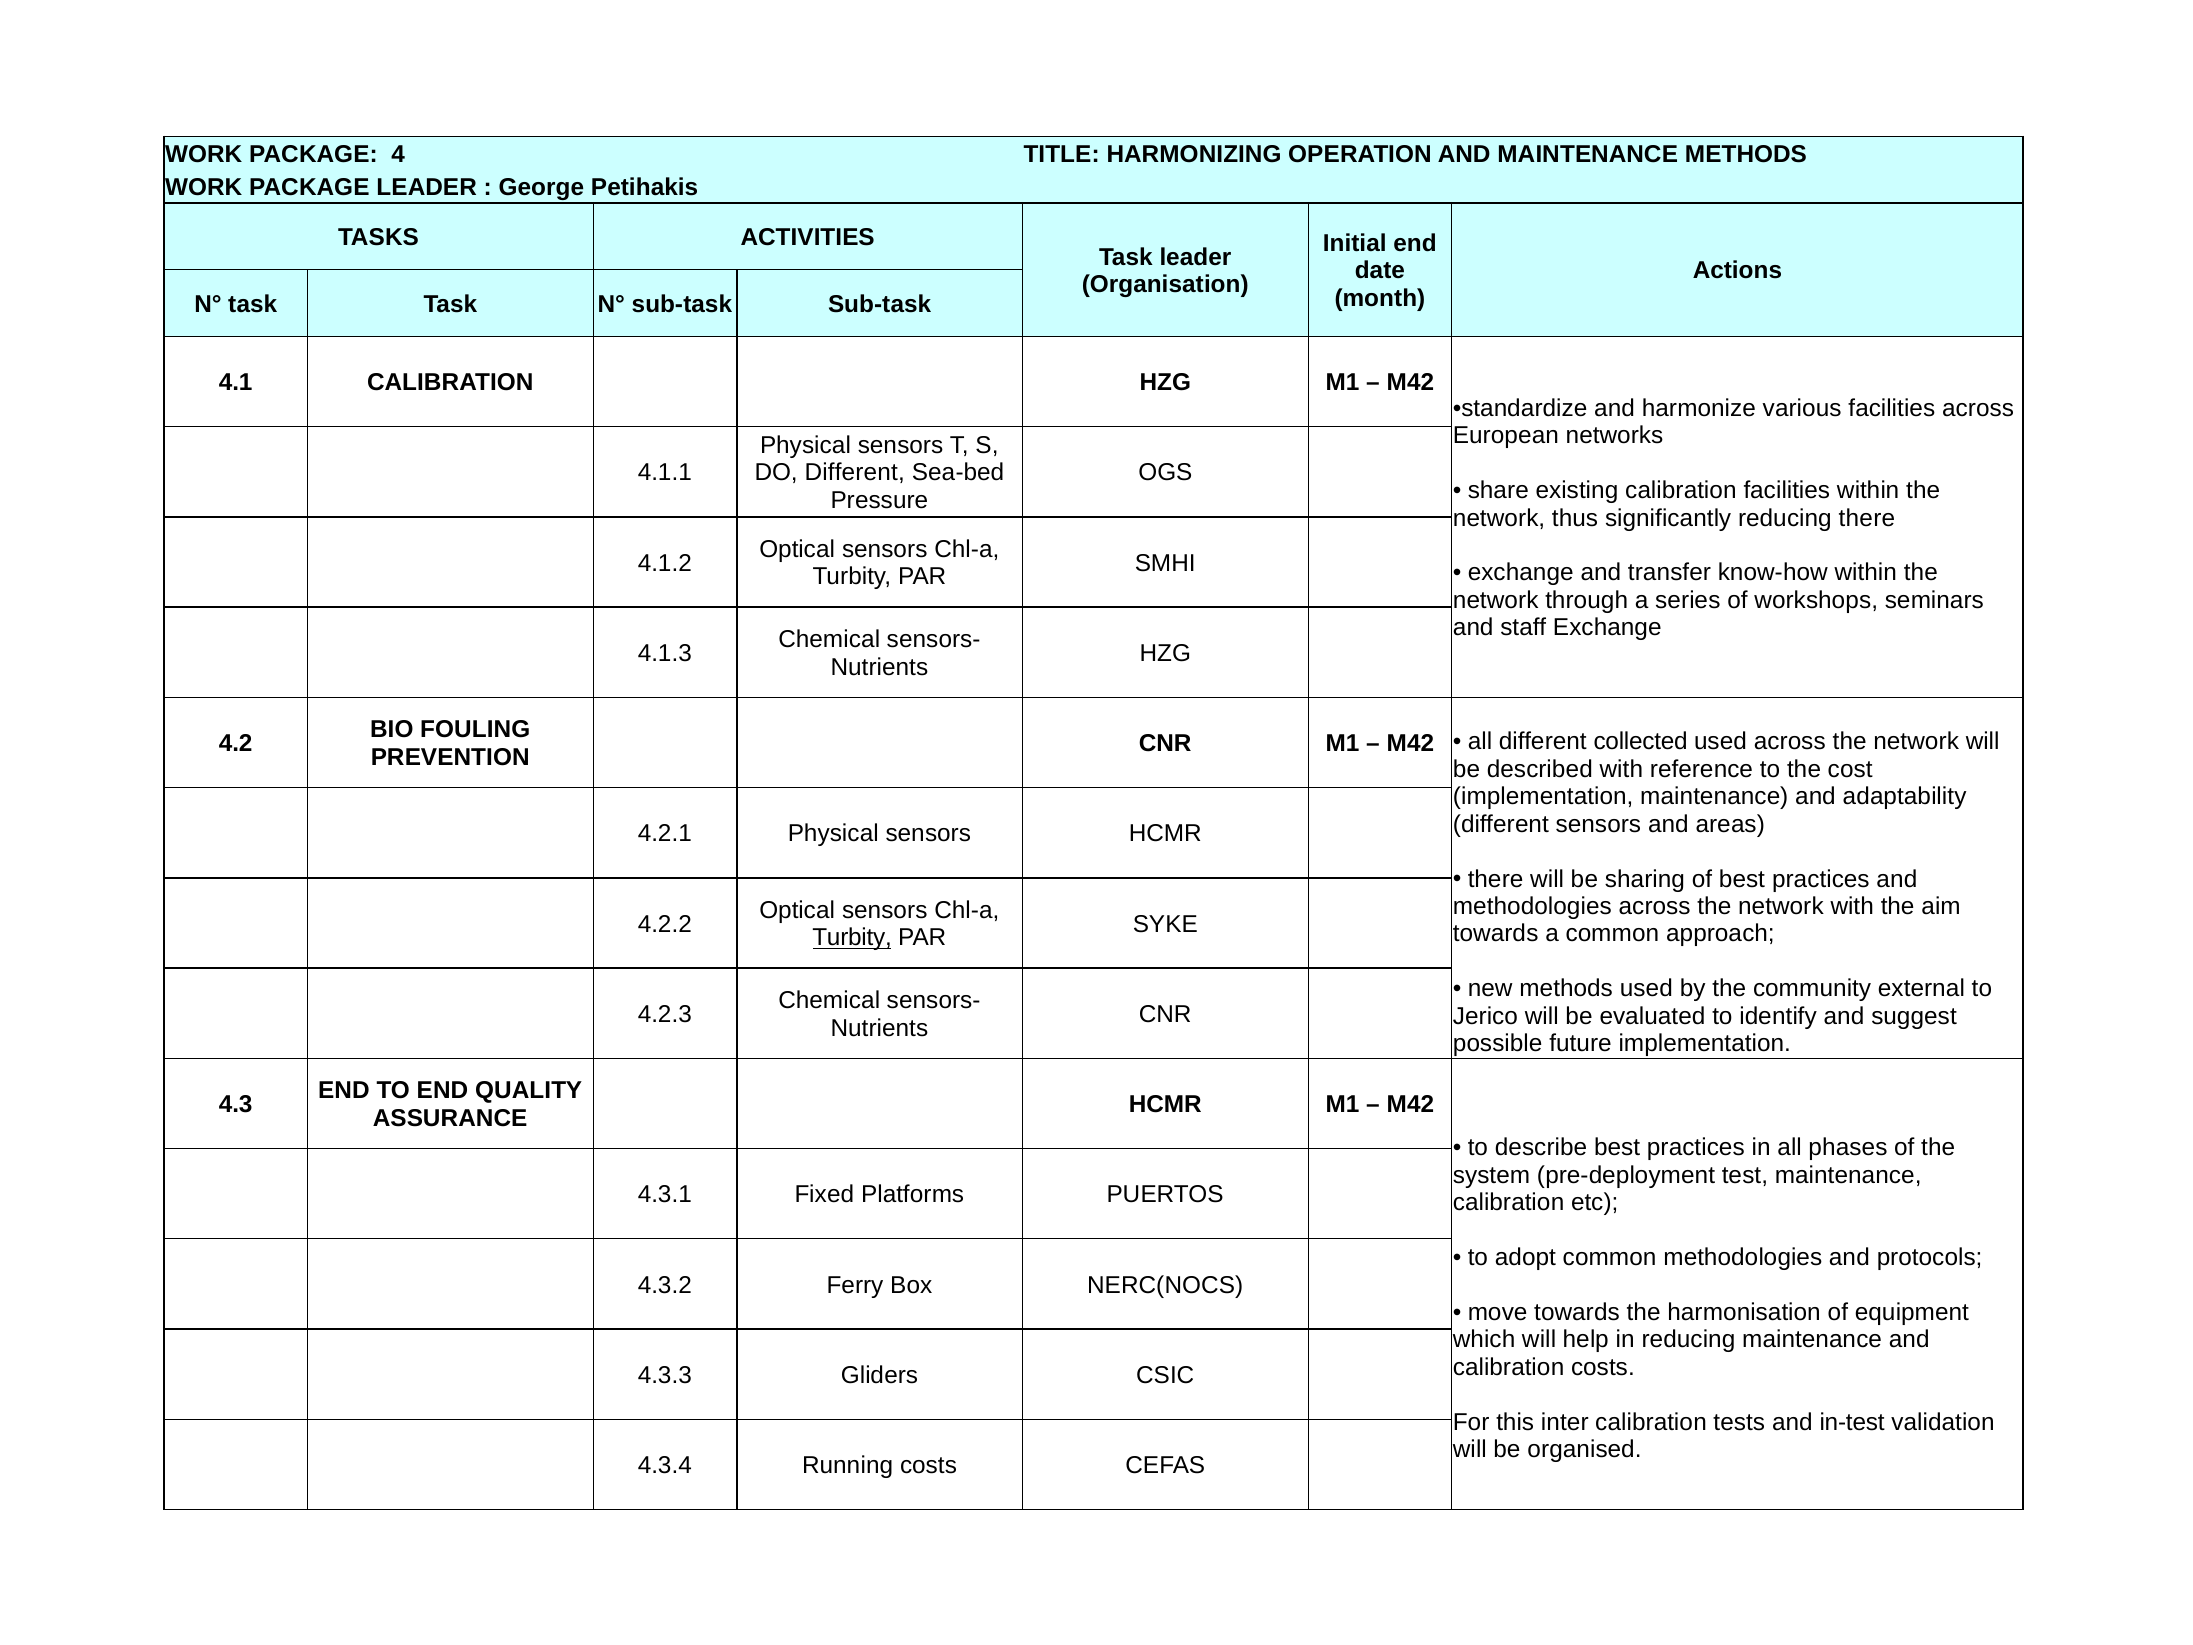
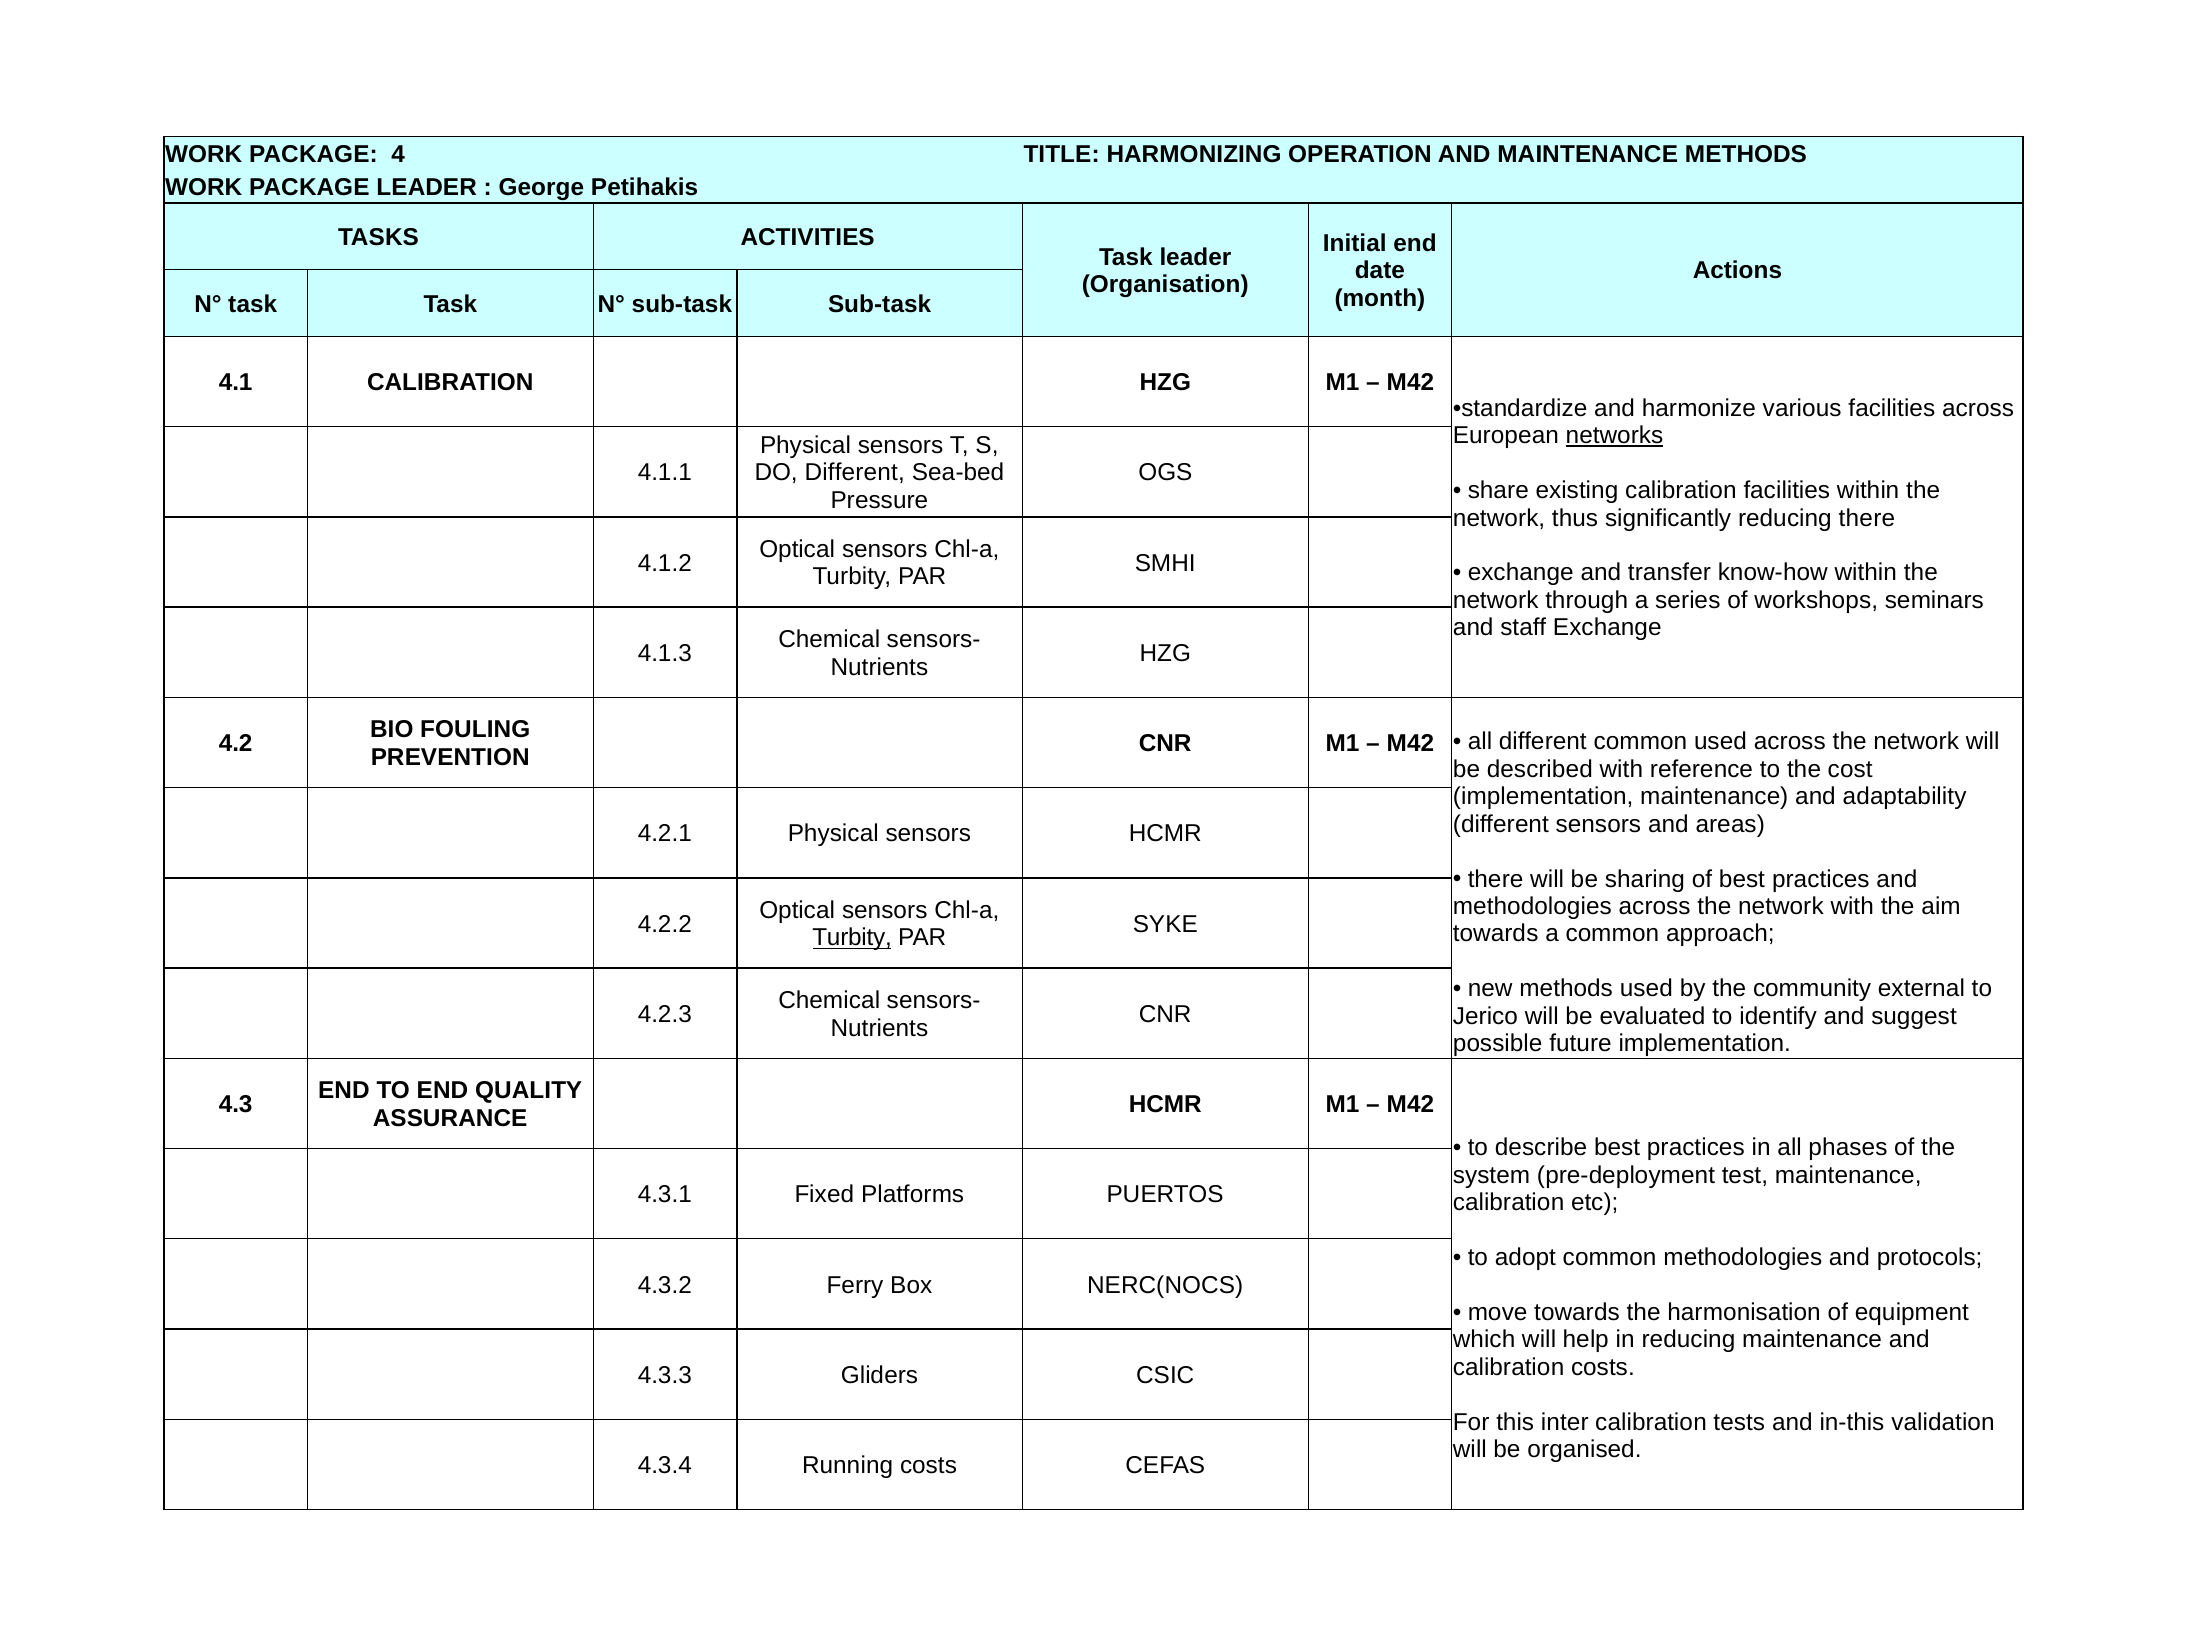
networks underline: none -> present (1615, 436)
different collected: collected -> common (1640, 742)
in-test: in-test -> in-this (1852, 1422)
